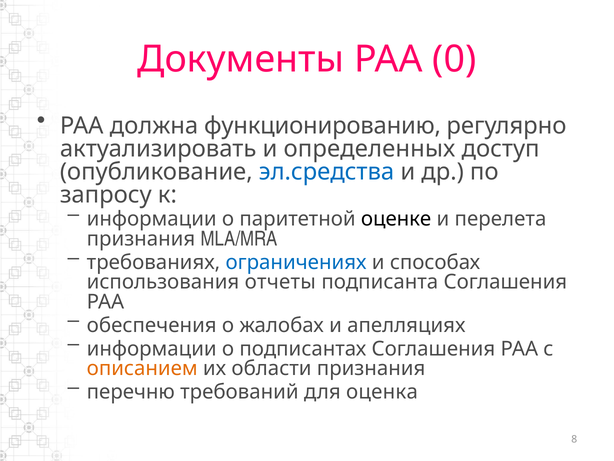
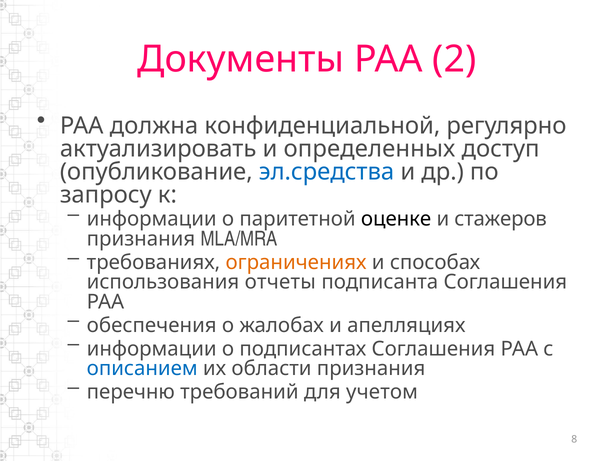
0: 0 -> 2 (454, 59)
функционированию: функционированию -> конфиденциальной (322, 126)
перелета: перелета -> стажеров (501, 219)
ограничениях colour: blue -> orange (296, 262)
описанием colour: orange -> blue (142, 368)
оценка: оценка -> учетом (382, 391)
